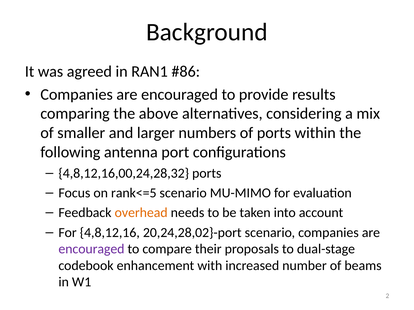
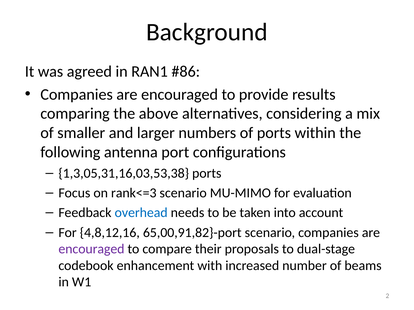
4,8,12,16,00,24,28,32: 4,8,12,16,00,24,28,32 -> 1,3,05,31,16,03,53,38 (124, 174)
rank<=5: rank<=5 -> rank<=3 (134, 193)
overhead colour: orange -> blue (141, 213)
20,24,28,02}-port: 20,24,28,02}-port -> 65,00,91,82}-port (192, 233)
